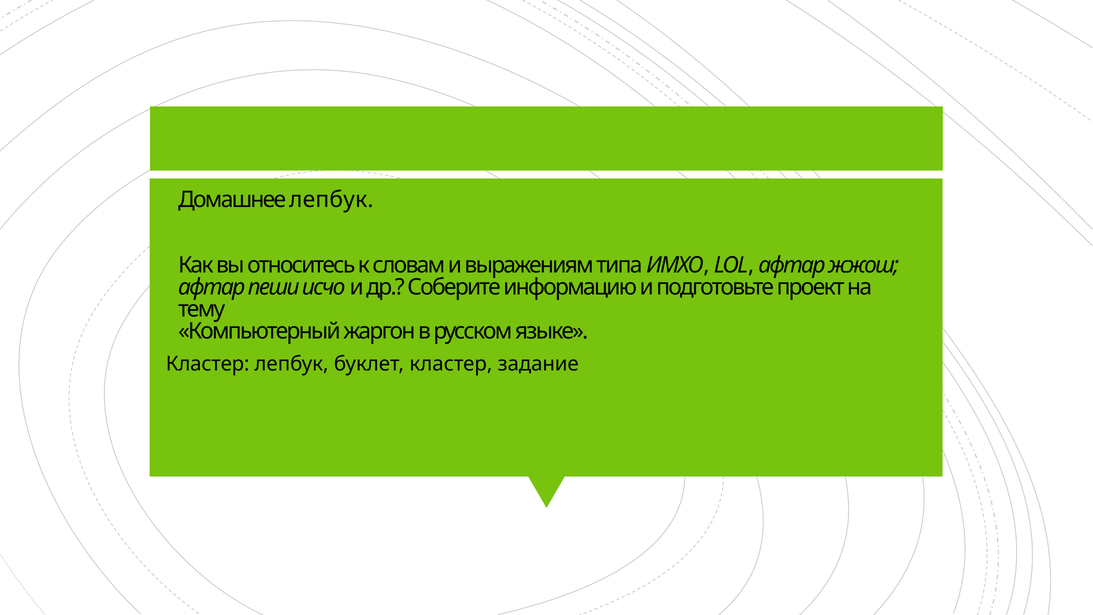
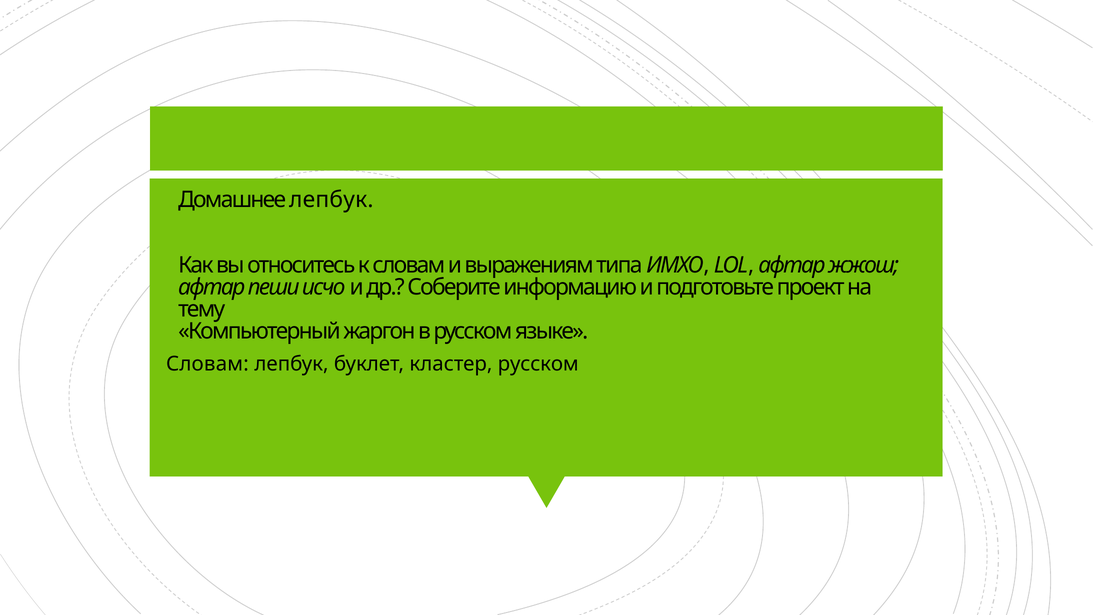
Кластер: Кластер -> Словам (207, 364)
кластер задание: задание -> русском (538, 364)
